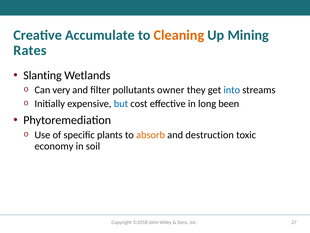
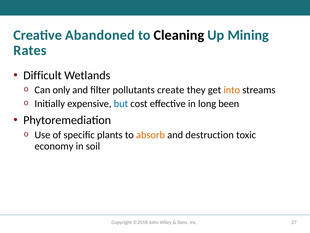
Accumulate: Accumulate -> Abandoned (100, 35)
Cleaning colour: orange -> black (179, 35)
Slanting: Slanting -> Difficult (42, 75)
very: very -> only (61, 90)
owner: owner -> create (171, 90)
into colour: blue -> orange (232, 90)
